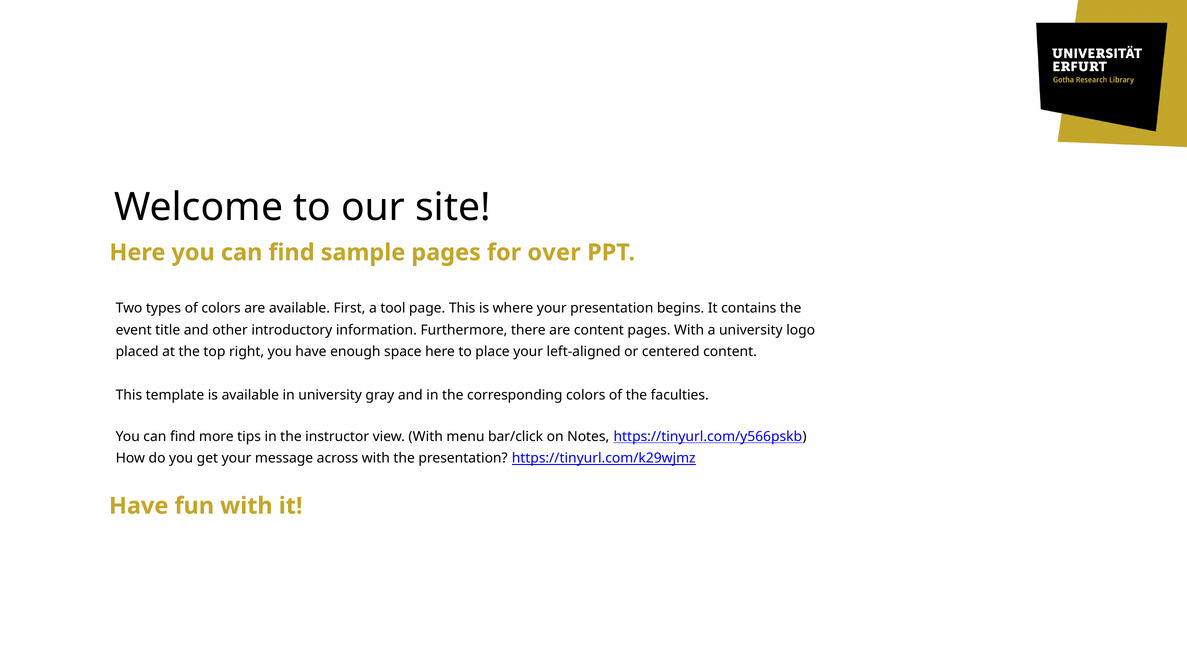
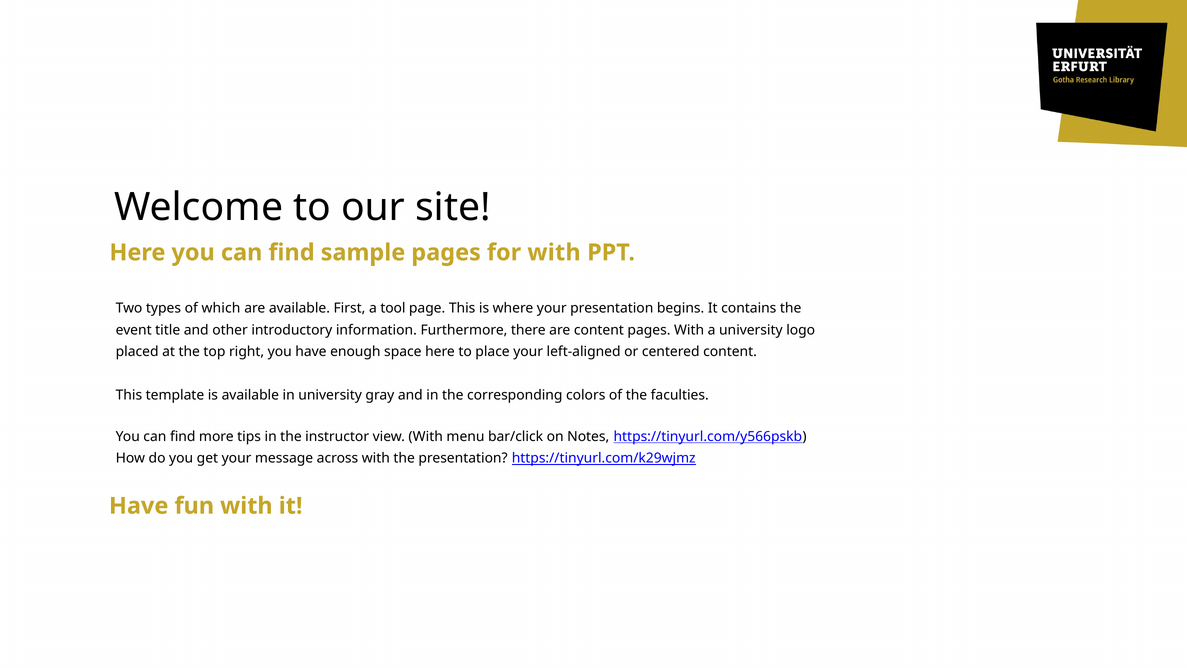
for over: over -> with (554, 252)
of colors: colors -> which (221, 308)
